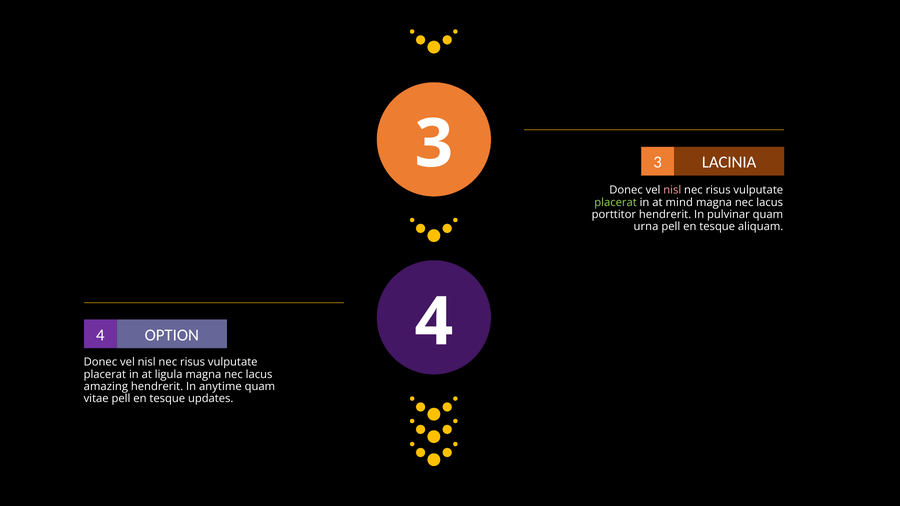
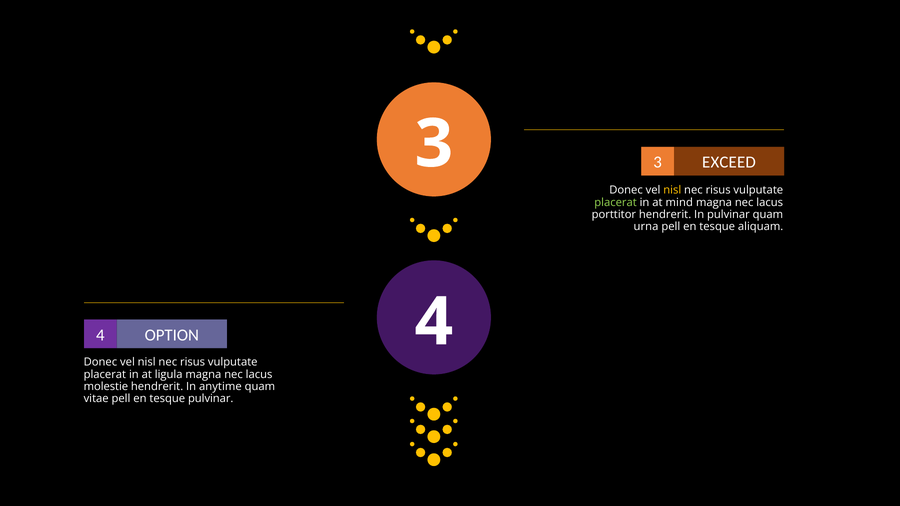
LACINIA: LACINIA -> EXCEED (729, 162)
nisl colour: pink -> yellow (672, 190)
amazing: amazing -> molestie (106, 387)
tesque updates: updates -> pulvinar (211, 399)
